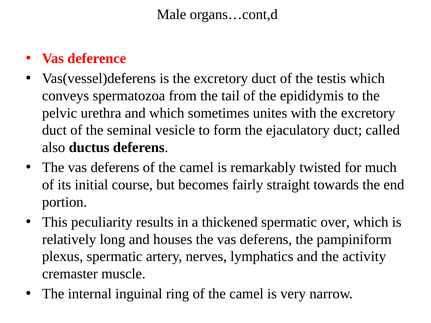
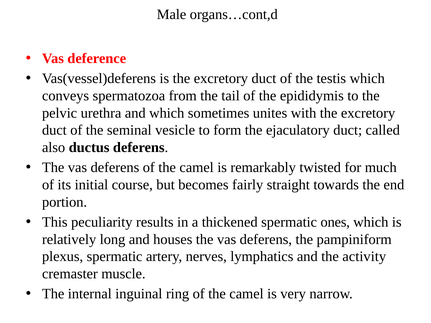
over: over -> ones (335, 222)
